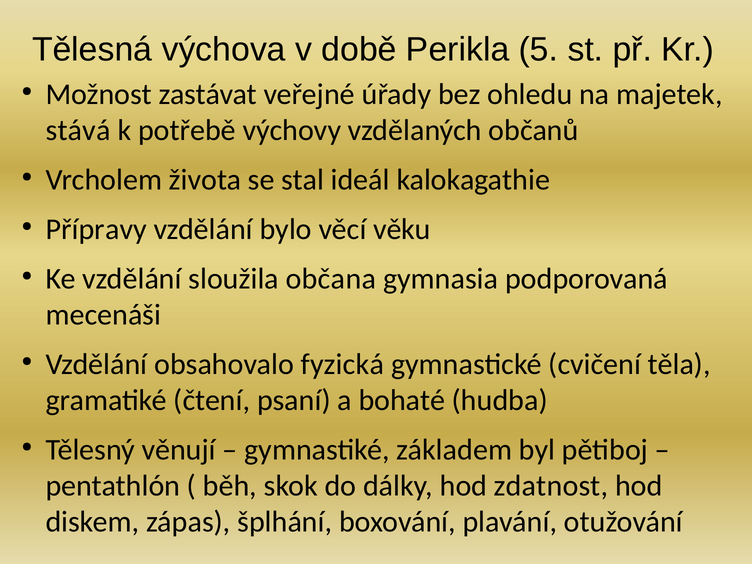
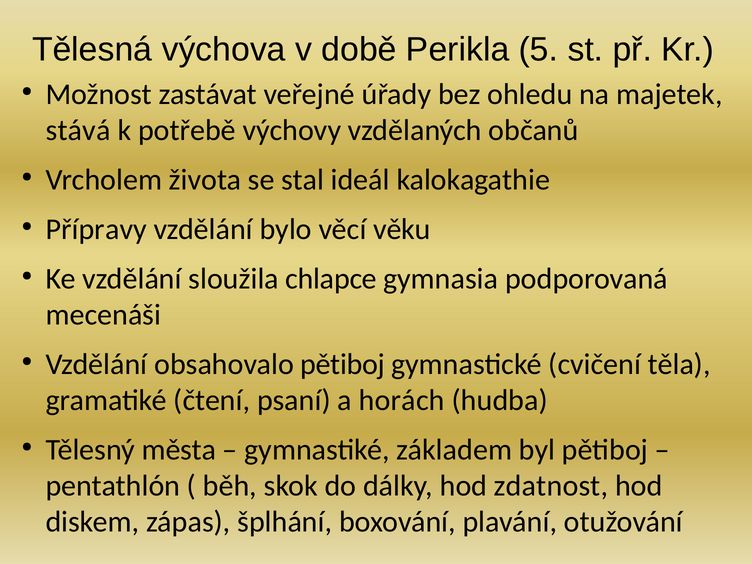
občana: občana -> chlapce (331, 279)
obsahovalo fyzická: fyzická -> pětiboj (343, 364)
bohaté: bohaté -> horách (402, 400)
věnují: věnují -> města (179, 450)
